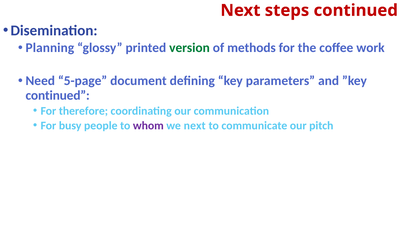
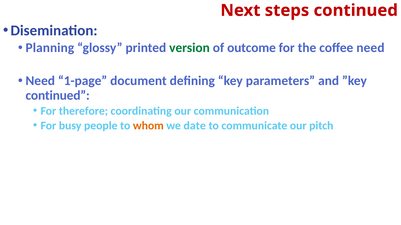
methods: methods -> outcome (252, 48)
coffee work: work -> need (370, 48)
5-page: 5-page -> 1-page (83, 81)
whom colour: purple -> orange (148, 126)
we next: next -> date (195, 126)
